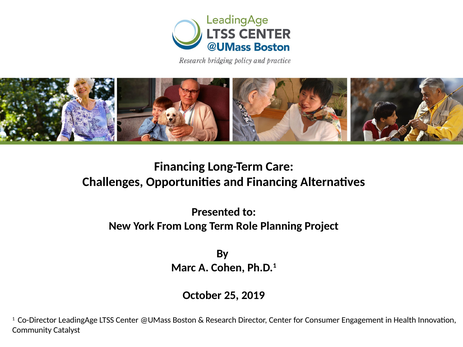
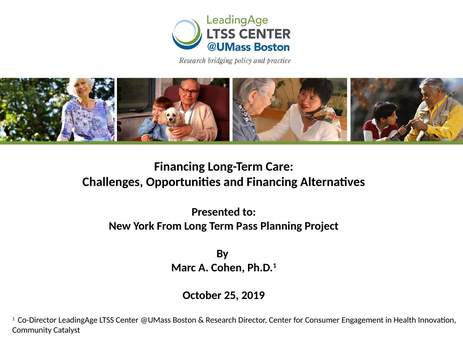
Role: Role -> Pass (247, 226)
